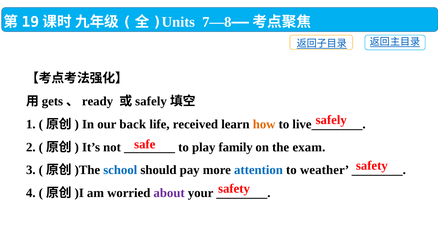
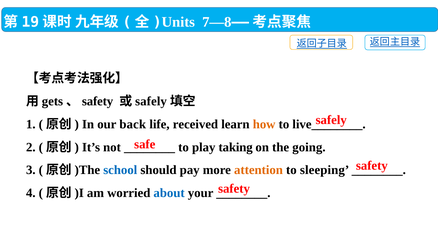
ready: ready -> safety (98, 101)
family: family -> taking (236, 147)
exam: exam -> going (309, 147)
attention colour: blue -> orange (258, 170)
weather: weather -> sleeping (325, 170)
about colour: purple -> blue (169, 193)
